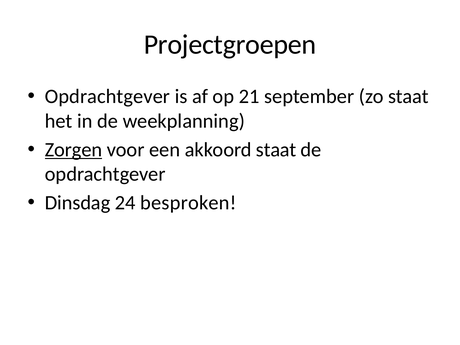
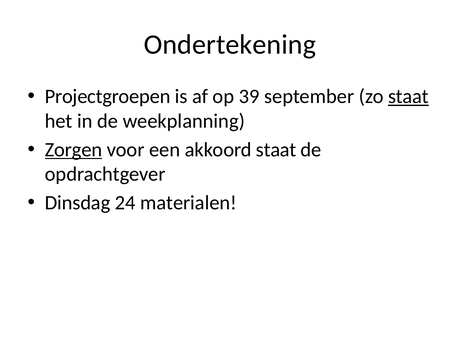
Projectgroepen: Projectgroepen -> Ondertekening (230, 45)
Opdrachtgever: Opdrachtgever -> Projectgroepen (108, 96)
21: 21 -> 39 (249, 96)
staat underline: none -> present (408, 96)
besproken: besproken -> materialen (189, 203)
